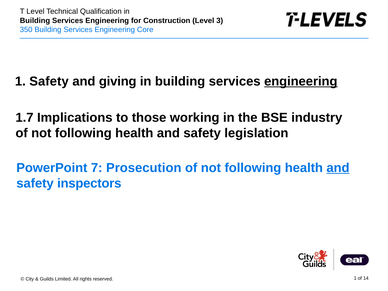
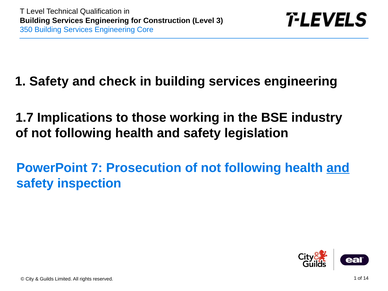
giving: giving -> check (118, 81)
engineering underline: present -> none (301, 81)
inspectors: inspectors -> inspection (89, 183)
